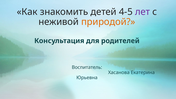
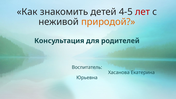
лет colour: purple -> red (143, 12)
